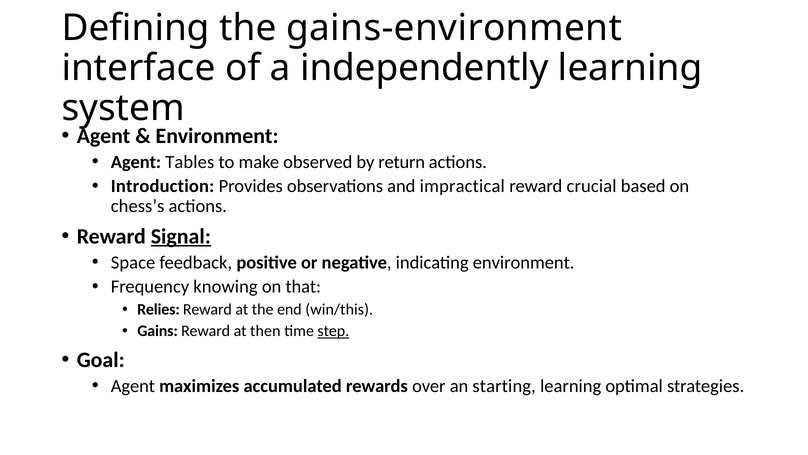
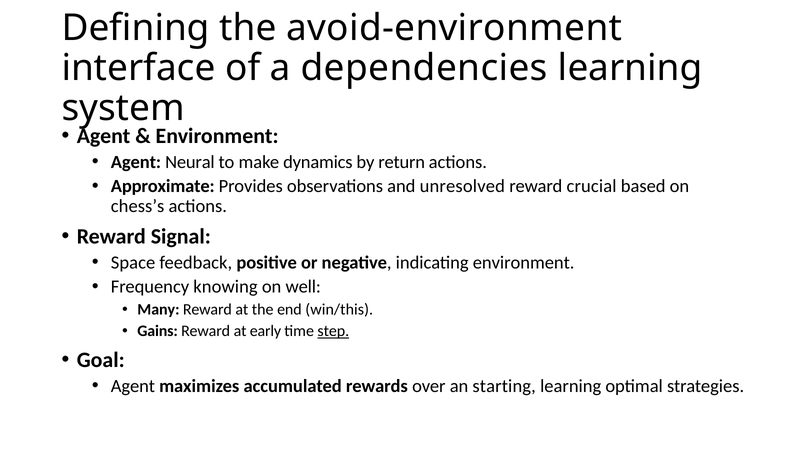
gains-environment: gains-environment -> avoid-environment (454, 28)
independently: independently -> dependencies (424, 68)
Tables: Tables -> Neural (190, 162)
observed: observed -> dynamics (318, 162)
Introduction: Introduction -> Approximate (163, 186)
impractical: impractical -> unresolved (462, 186)
Signal underline: present -> none (181, 236)
that: that -> well (303, 286)
Relies: Relies -> Many (158, 309)
then: then -> early (265, 331)
